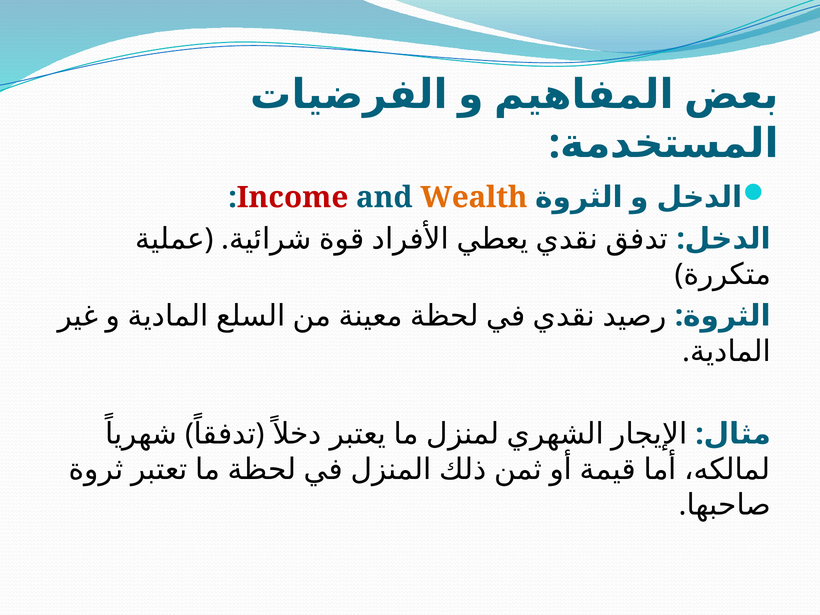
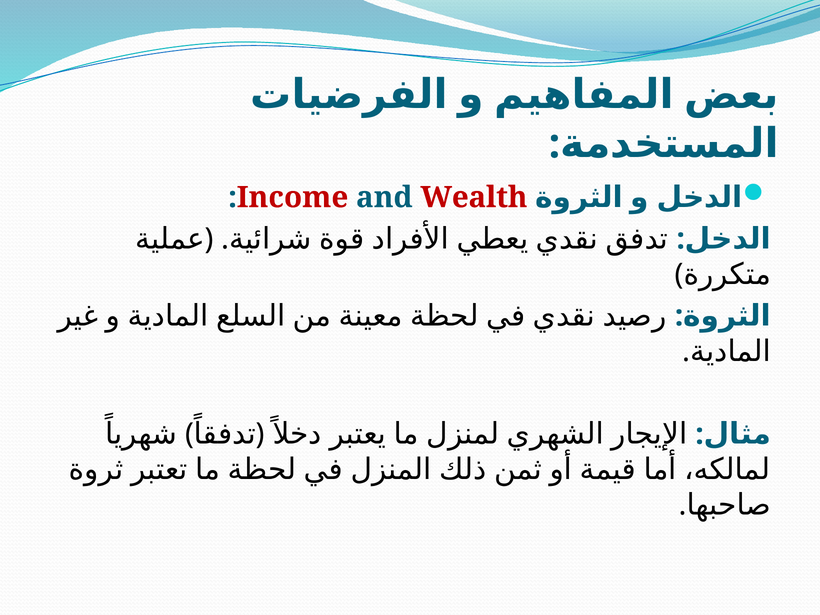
Wealth colour: orange -> red (474, 197)
